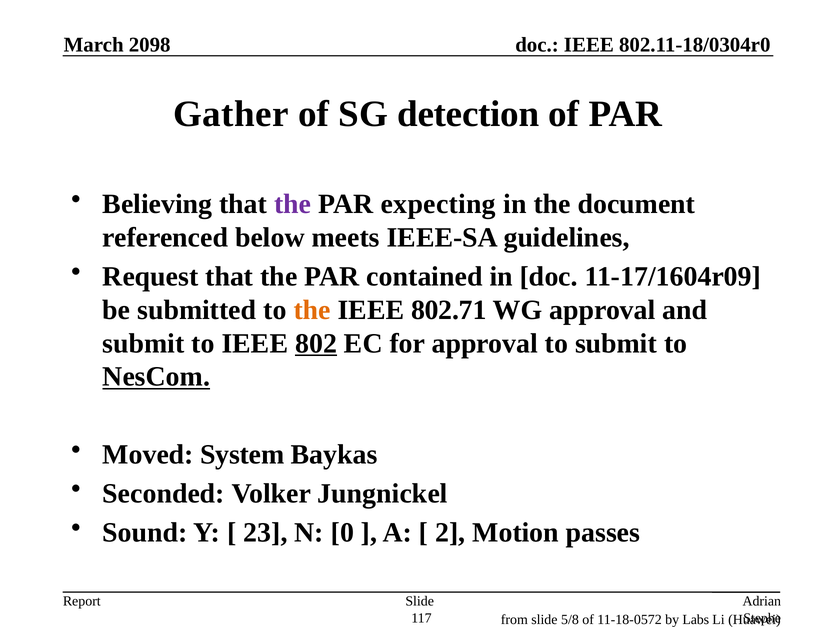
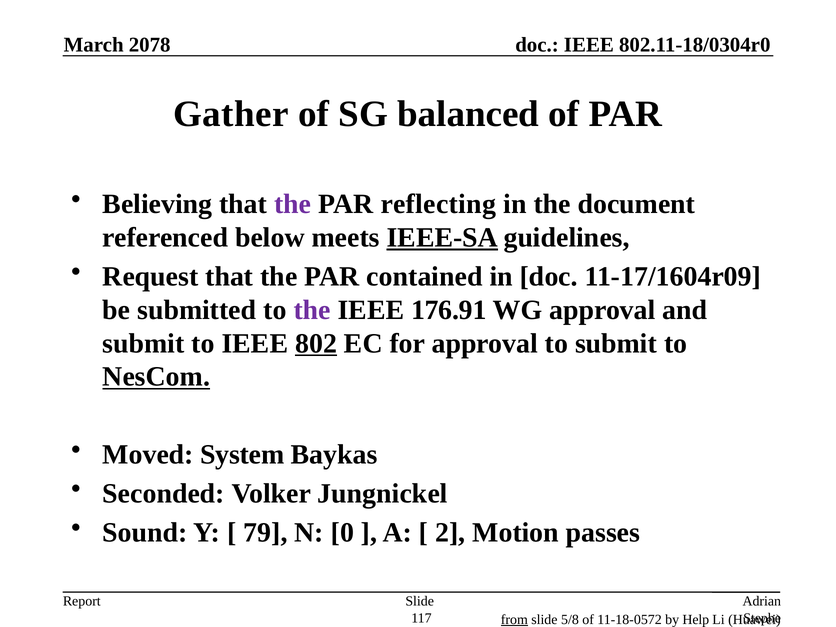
2098: 2098 -> 2078 (150, 45)
detection: detection -> balanced (468, 114)
expecting: expecting -> reflecting (438, 204)
IEEE-SA underline: none -> present (442, 237)
the colour: orange -> purple (312, 310)
802.71: 802.71 -> 176.91 (449, 310)
23: 23 -> 79 (265, 533)
from underline: none -> present (514, 620)
Labs: Labs -> Help (696, 620)
